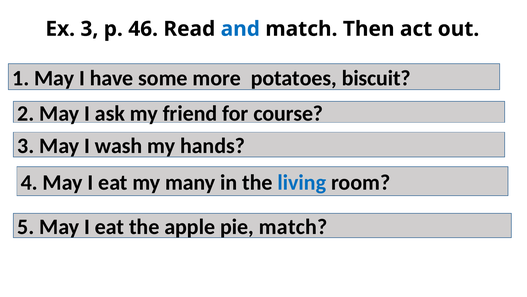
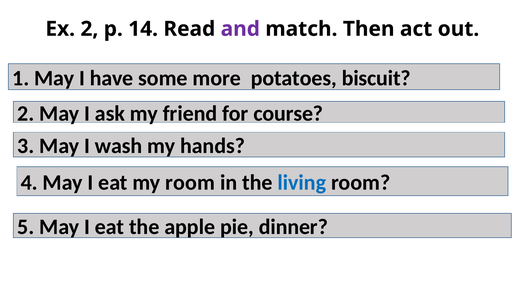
Ex 3: 3 -> 2 (89, 29)
46: 46 -> 14 (143, 29)
and colour: blue -> purple (240, 29)
my many: many -> room (190, 182)
pie match: match -> dinner (293, 227)
